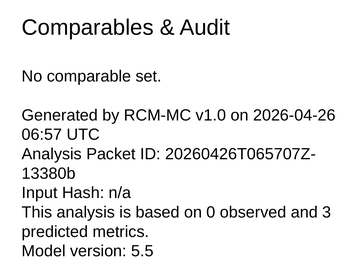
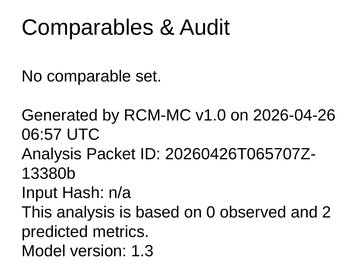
3: 3 -> 2 (327, 212)
5.5: 5.5 -> 1.3 (142, 250)
